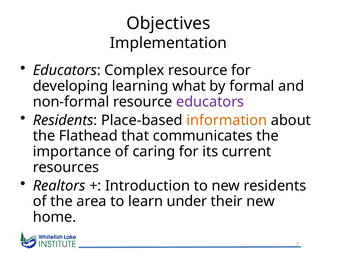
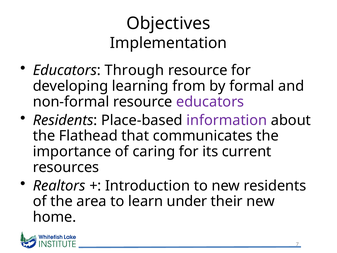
Complex: Complex -> Through (134, 70)
what: what -> from (189, 86)
information colour: orange -> purple (227, 120)
